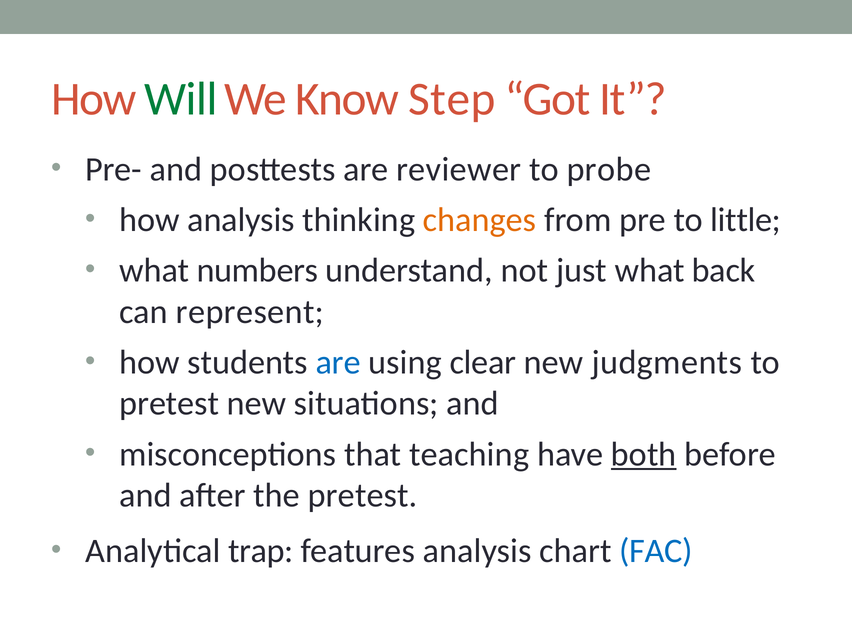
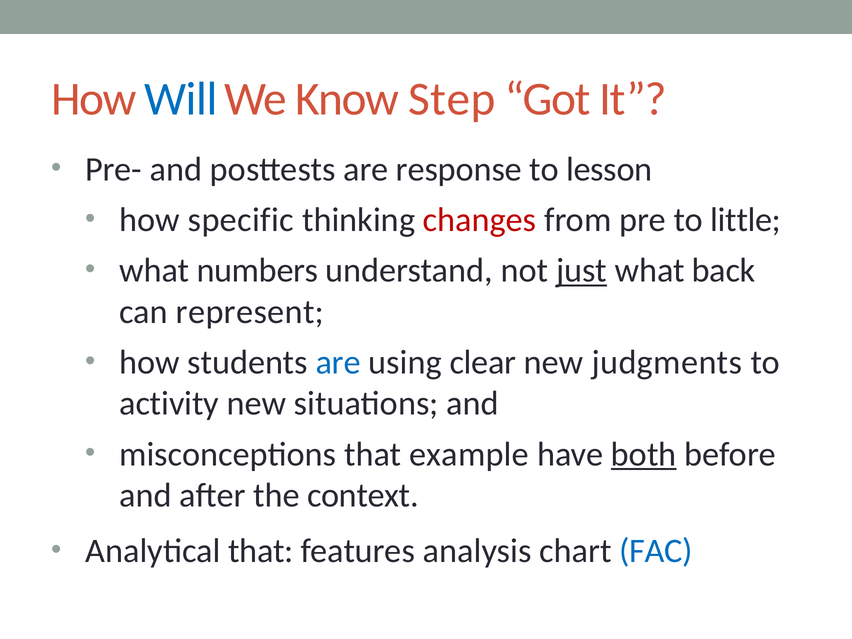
Will colour: green -> blue (181, 99)
reviewer: reviewer -> response (459, 169)
probe: probe -> lesson (609, 169)
how analysis: analysis -> specific (241, 220)
changes colour: orange -> red (480, 220)
just underline: none -> present (581, 271)
pretest: pretest -> activity (169, 404)
teaching: teaching -> example (469, 454)
the pretest: pretest -> context (363, 495)
Analytical trap: trap -> that (261, 551)
